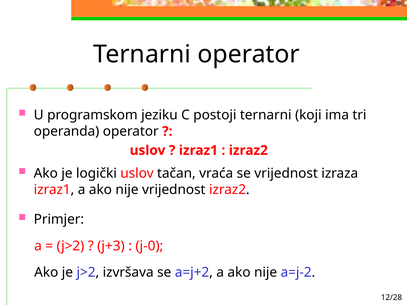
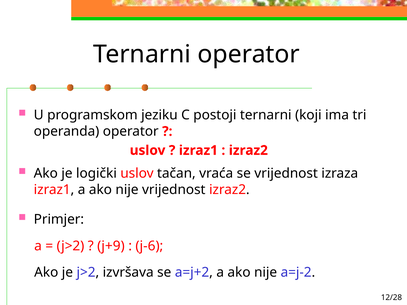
j+3: j+3 -> j+9 (111, 246)
j-0: j-0 -> j-6 (149, 246)
